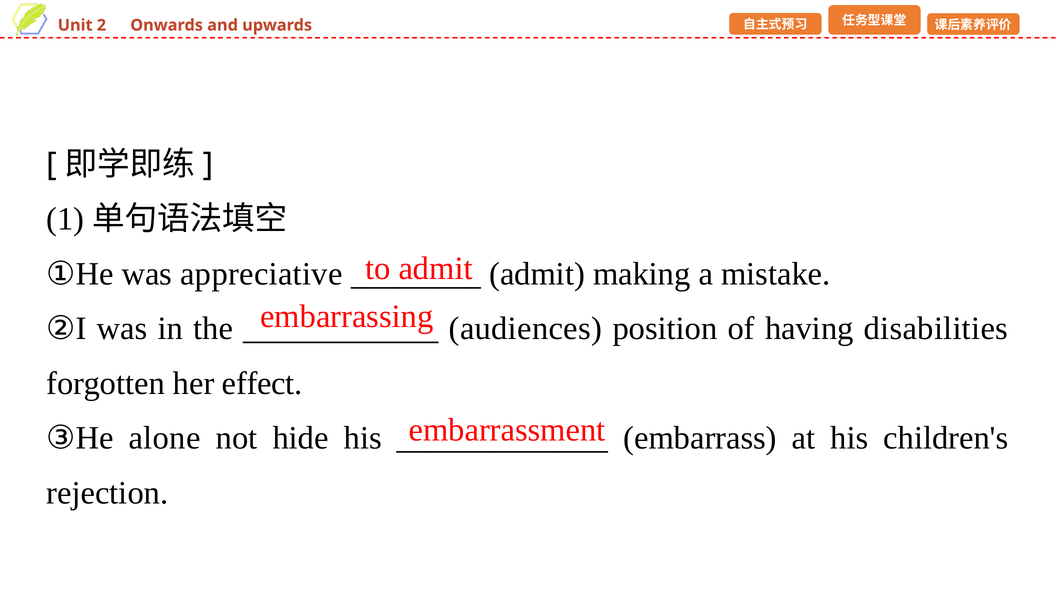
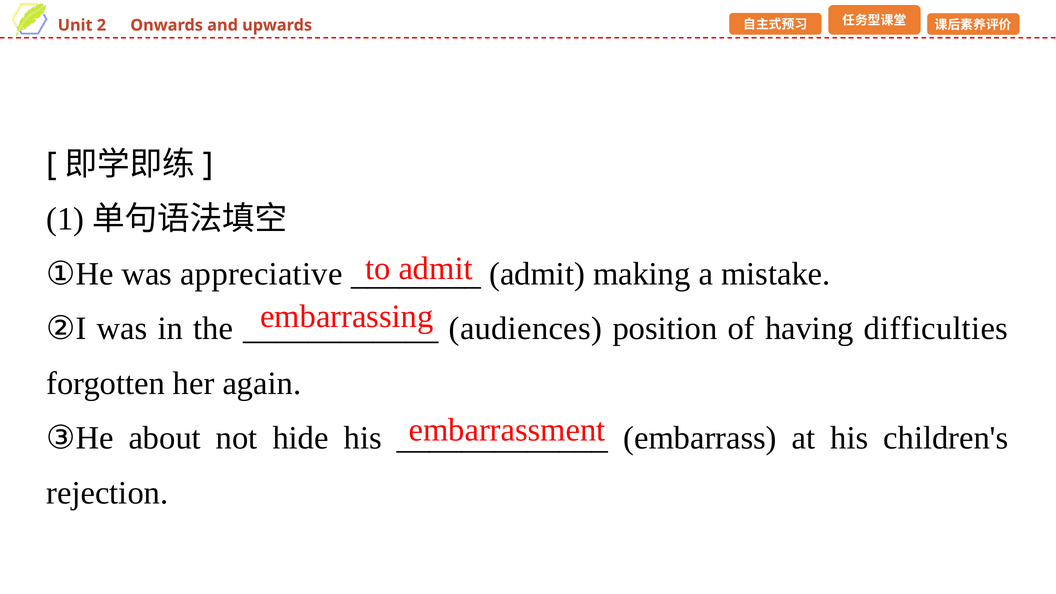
disabilities: disabilities -> difficulties (936, 329)
effect: effect -> again (262, 383)
alone: alone -> about (165, 438)
